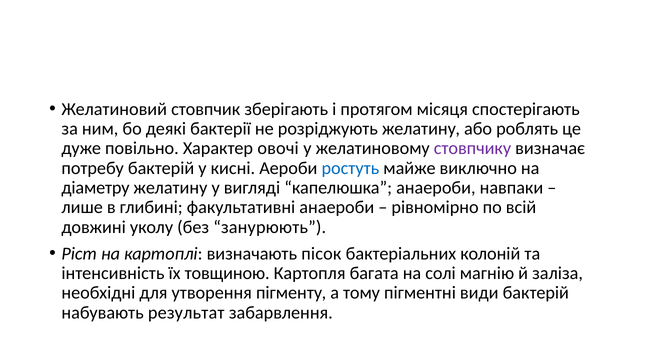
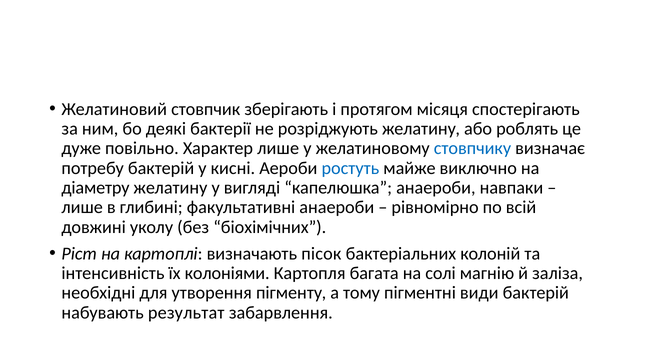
Характер овочі: овочі -> лише (278, 148)
стовпчику colour: purple -> blue (472, 148)
занурюють: занурюють -> біохімічних (270, 227)
товщиною: товщиною -> колоніями (227, 273)
